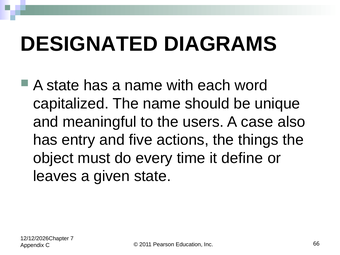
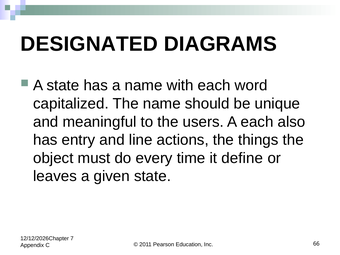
A case: case -> each (257, 122)
five: five -> line (141, 140)
